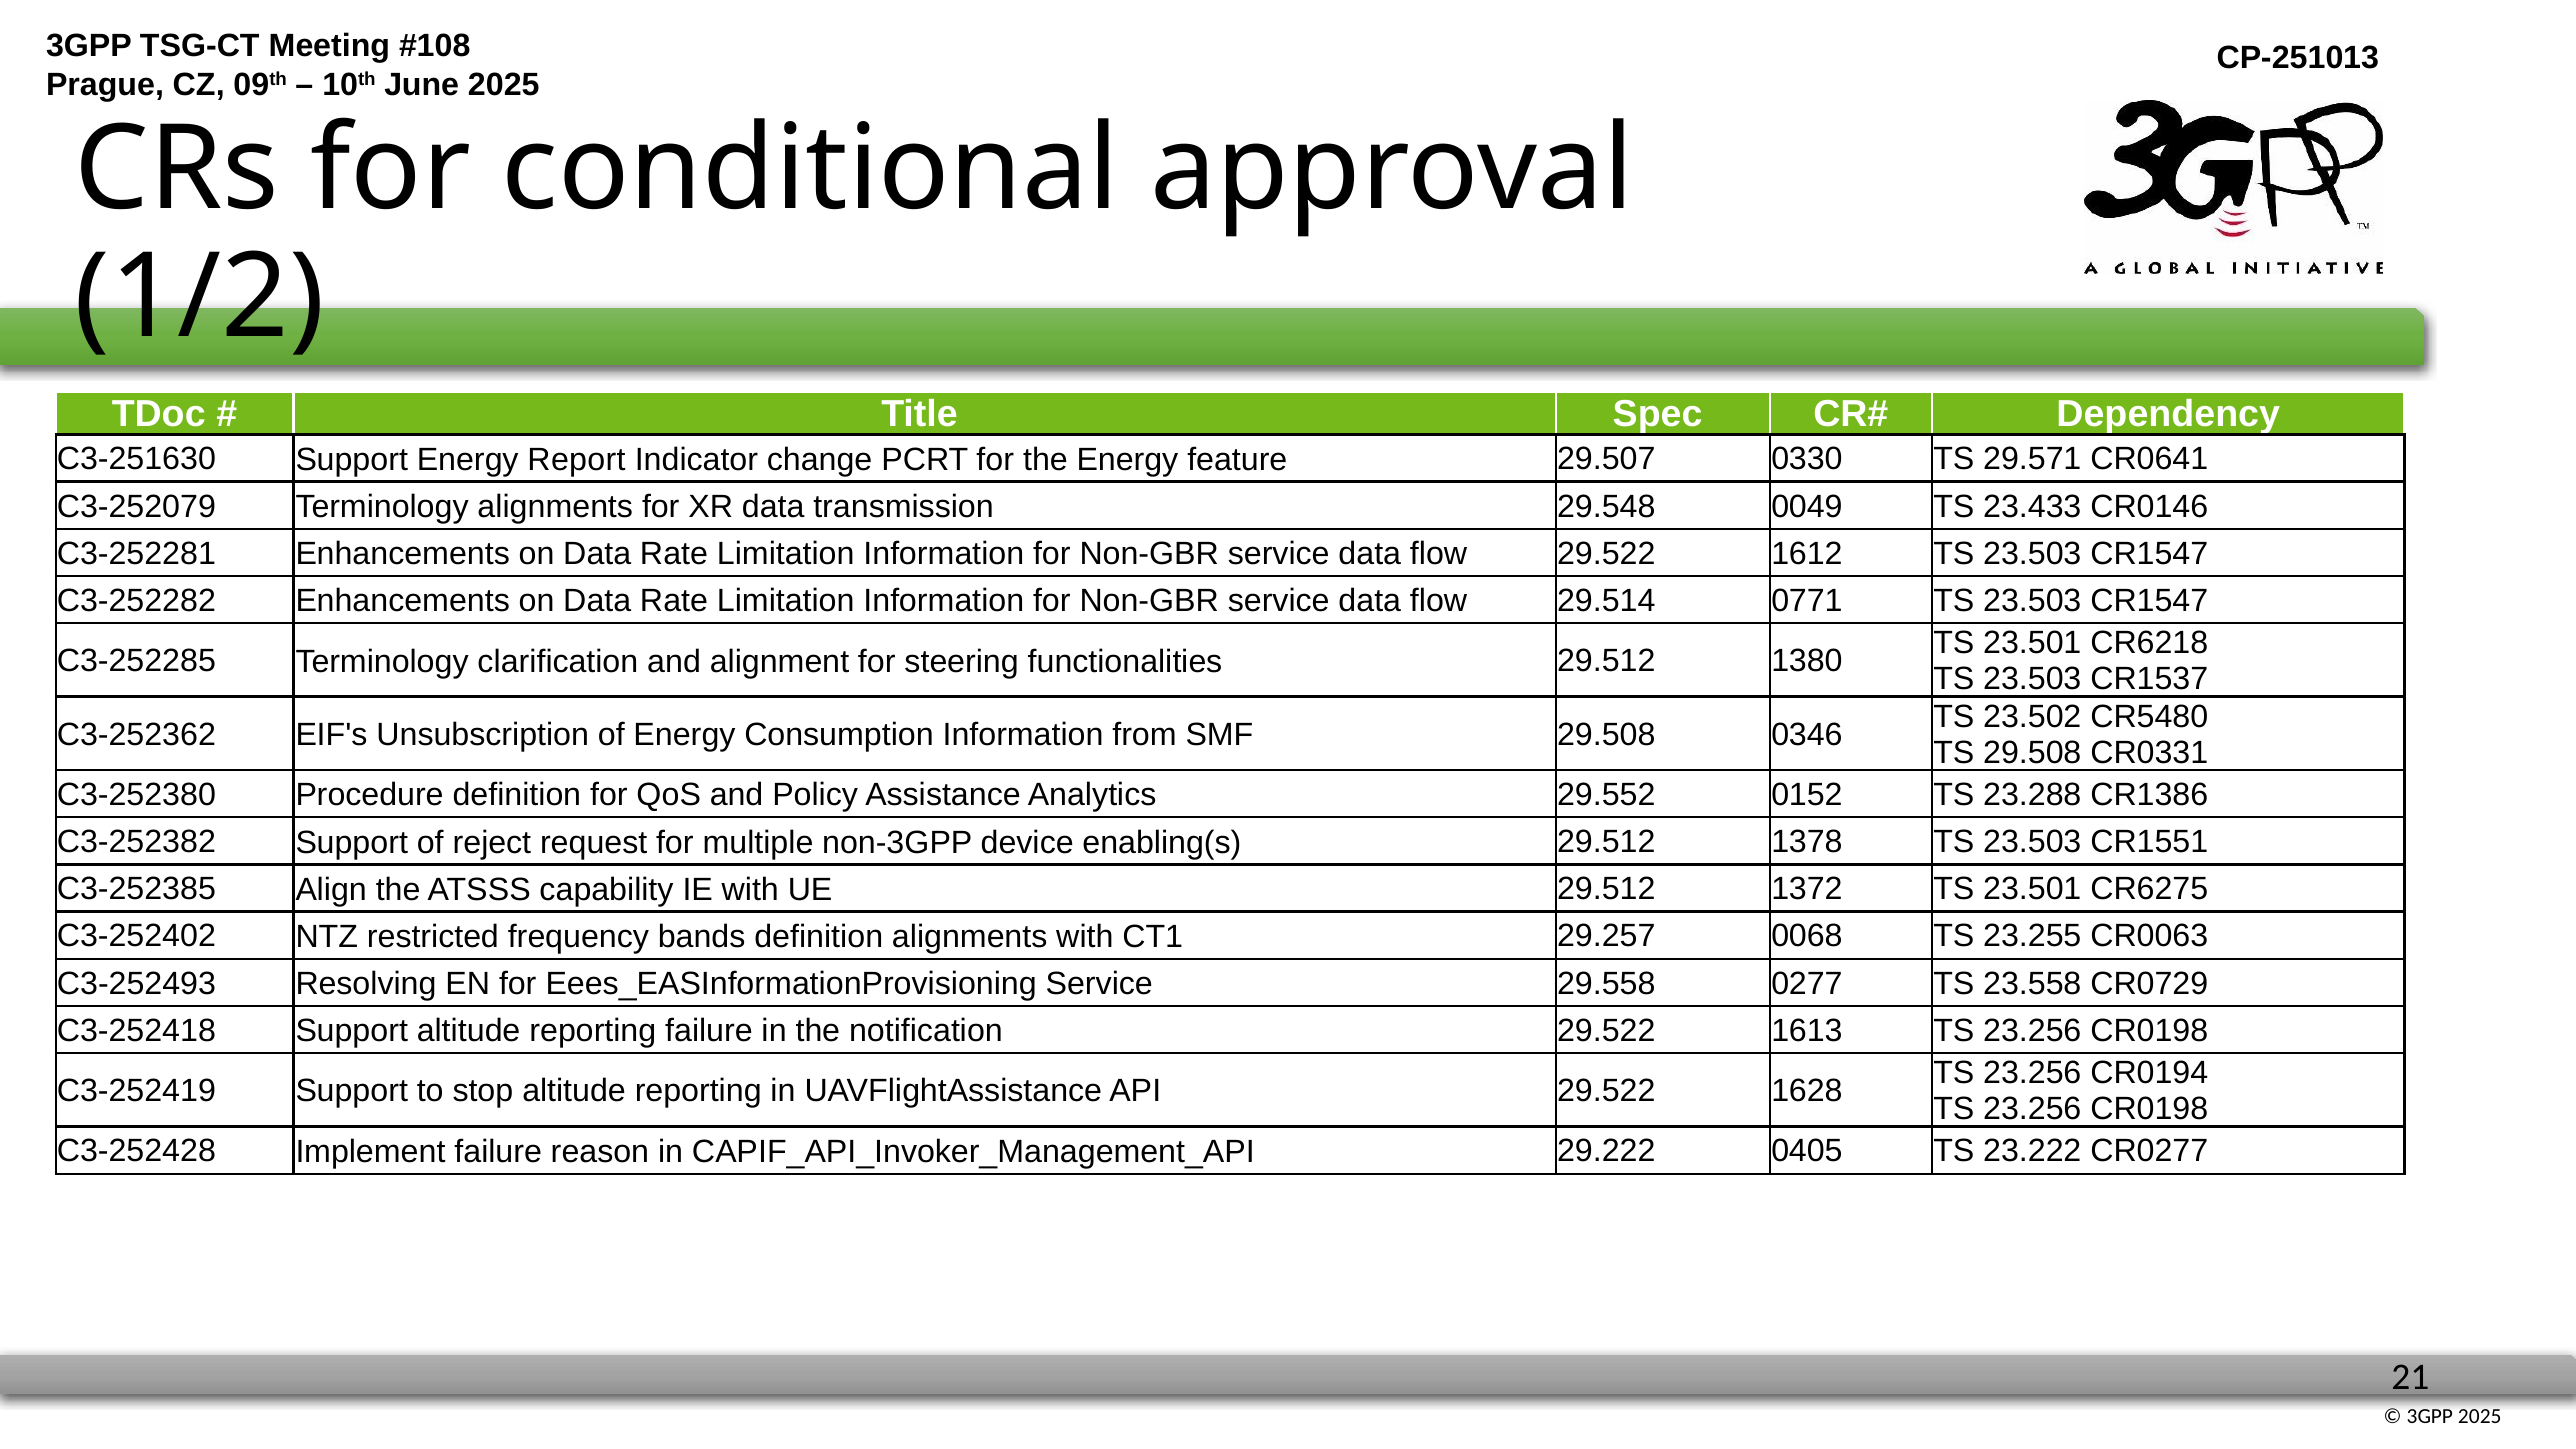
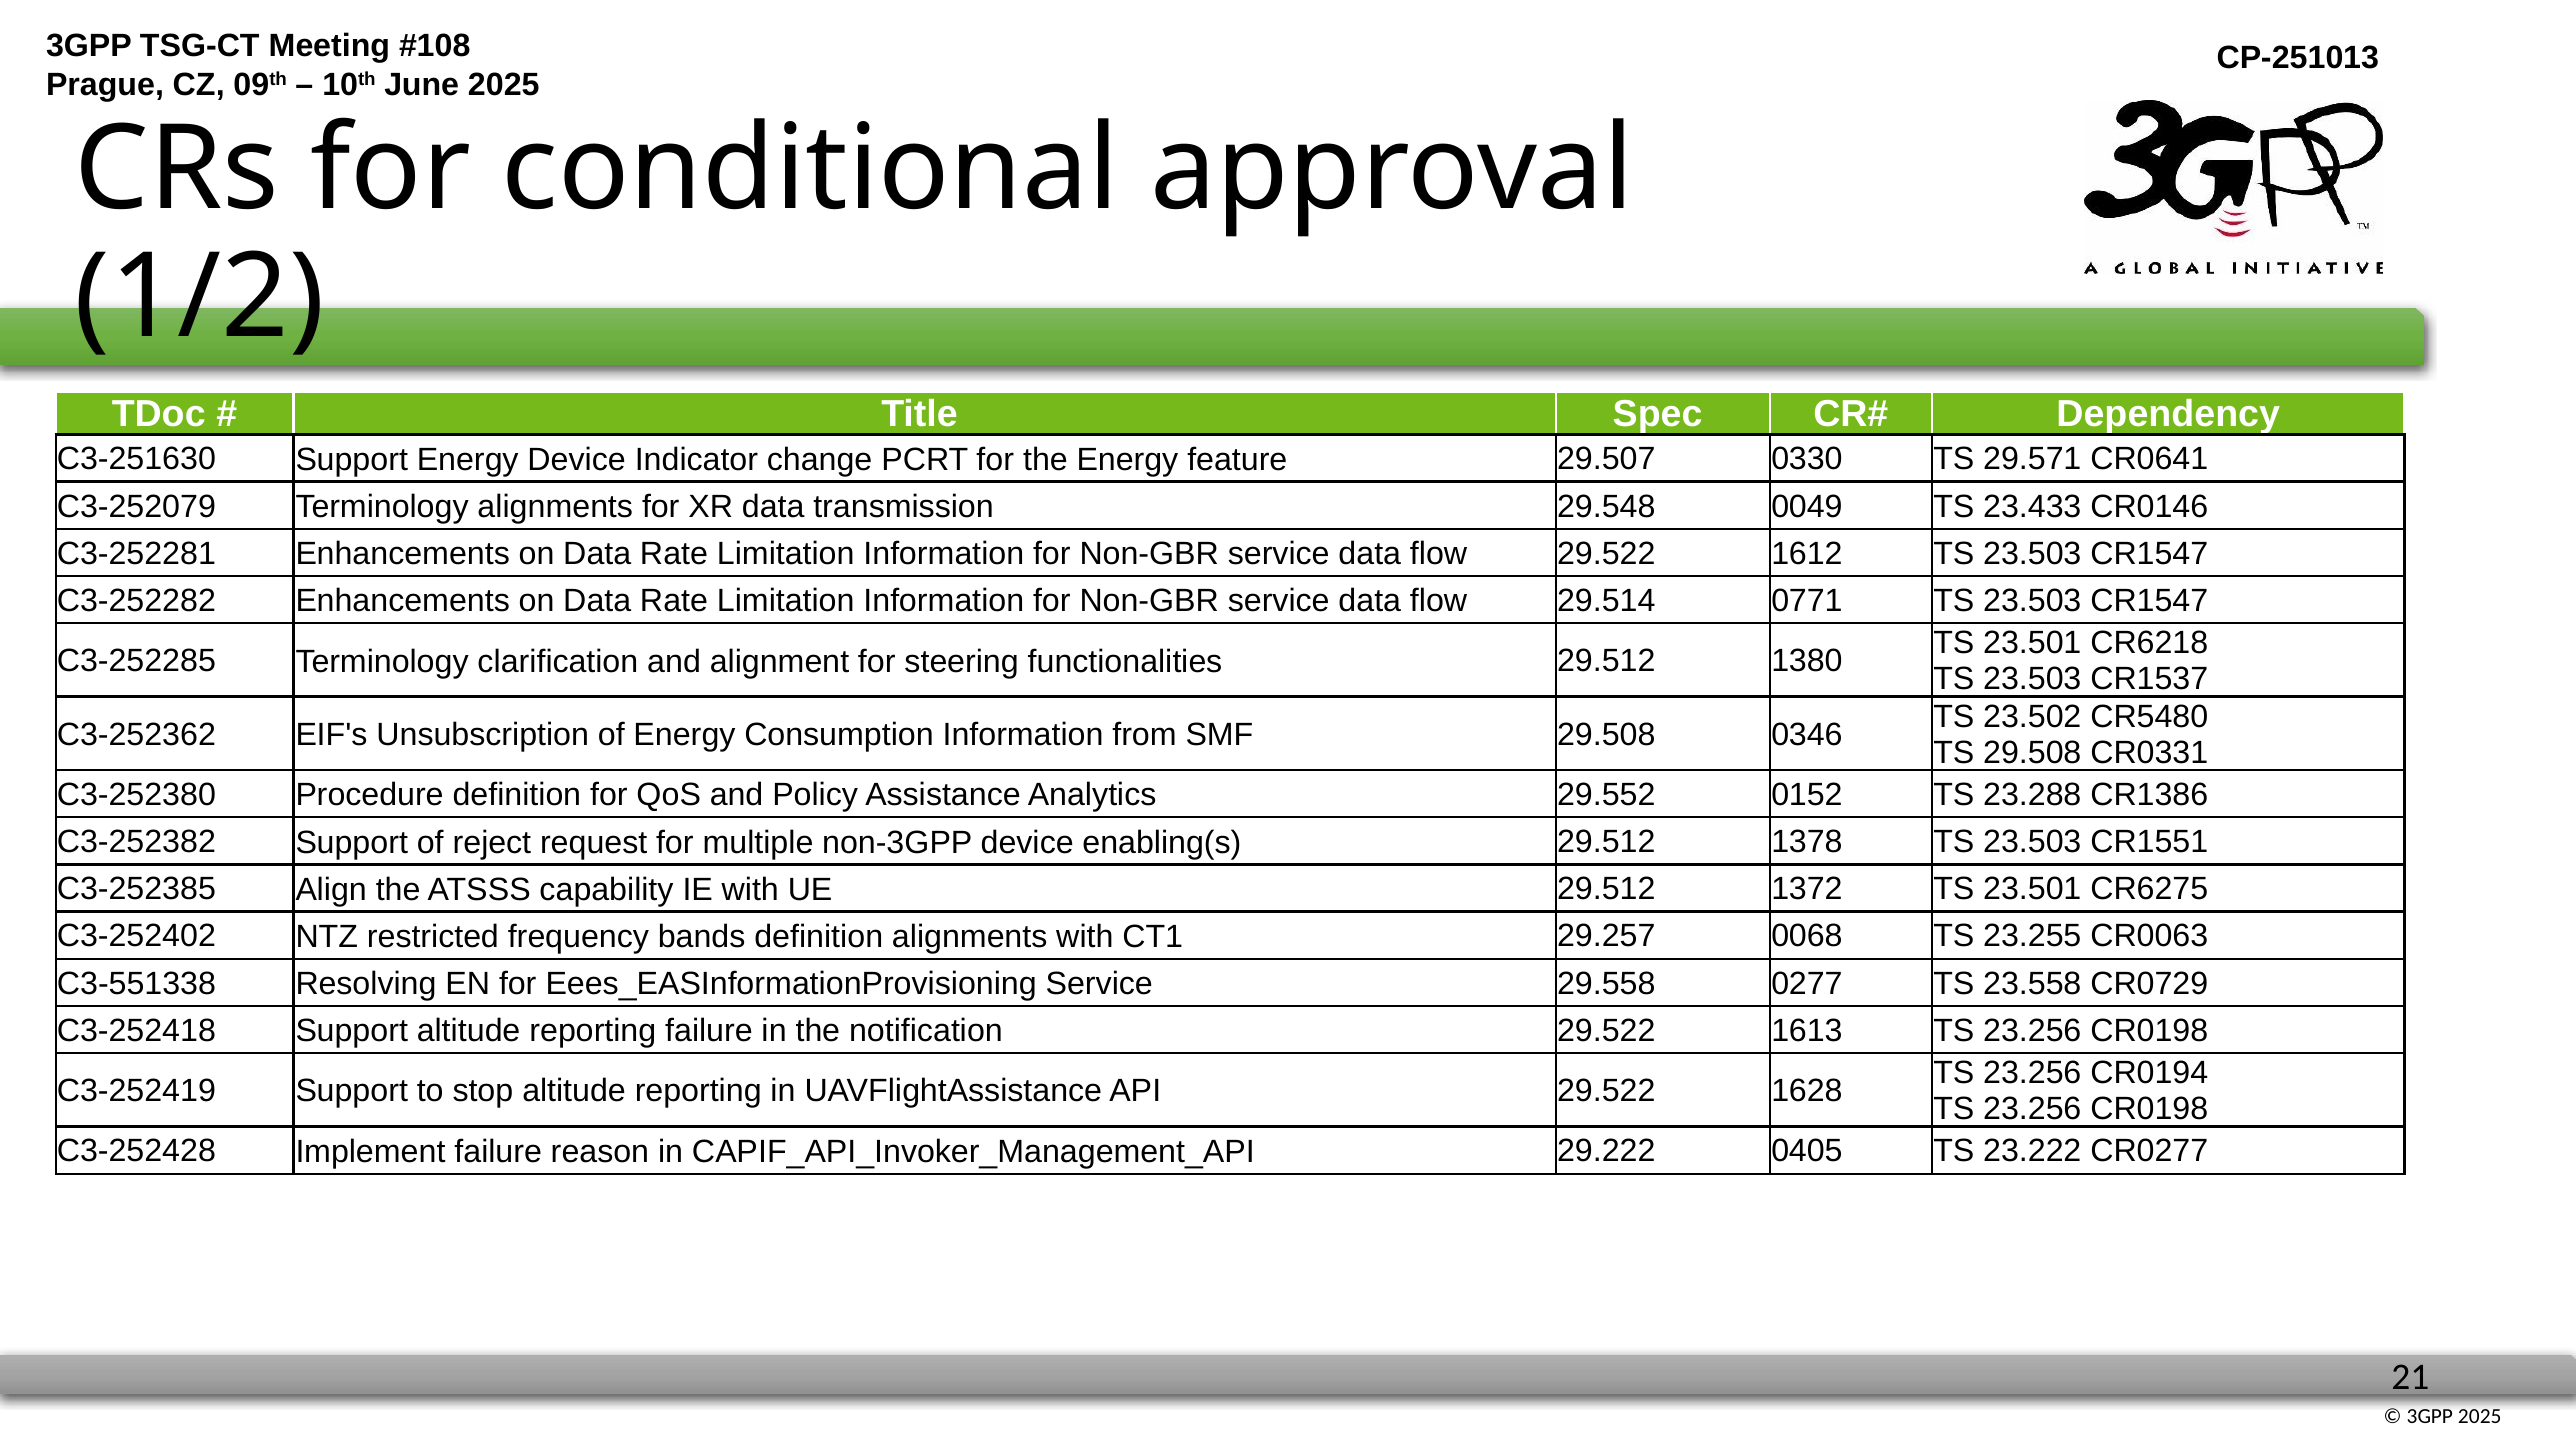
Energy Report: Report -> Device (577, 460)
C3-252493: C3-252493 -> C3-551338 (136, 984)
